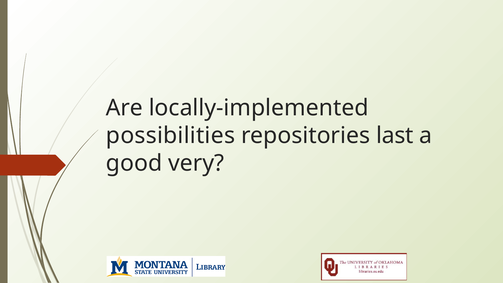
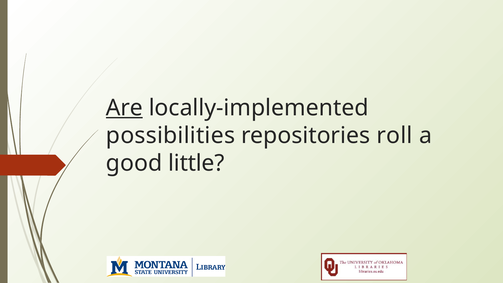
Are underline: none -> present (124, 108)
last: last -> roll (395, 135)
very: very -> little (196, 163)
